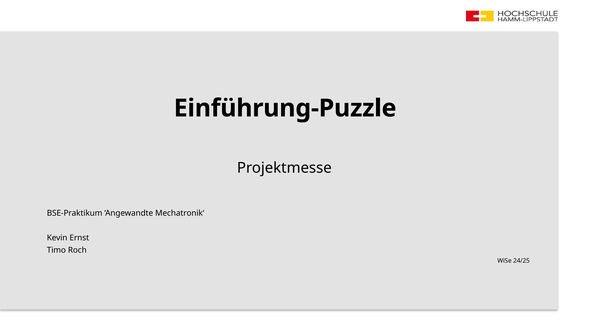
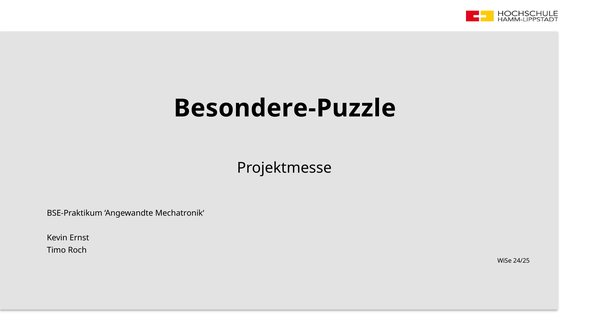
Einführung-Puzzle: Einführung-Puzzle -> Besondere-Puzzle (285, 108)
